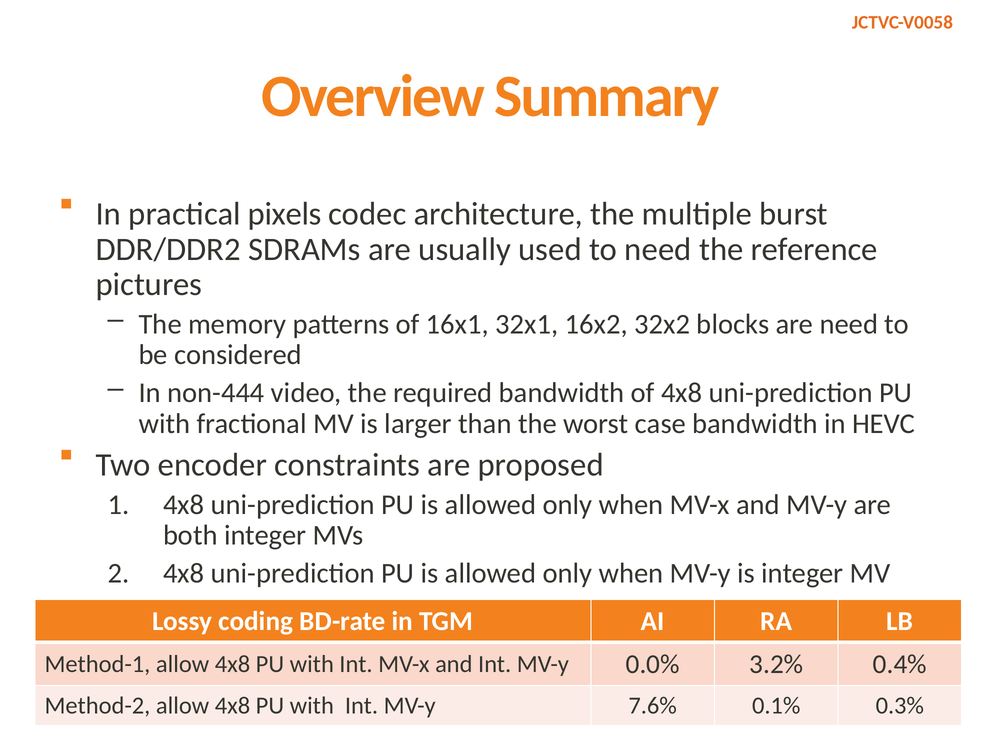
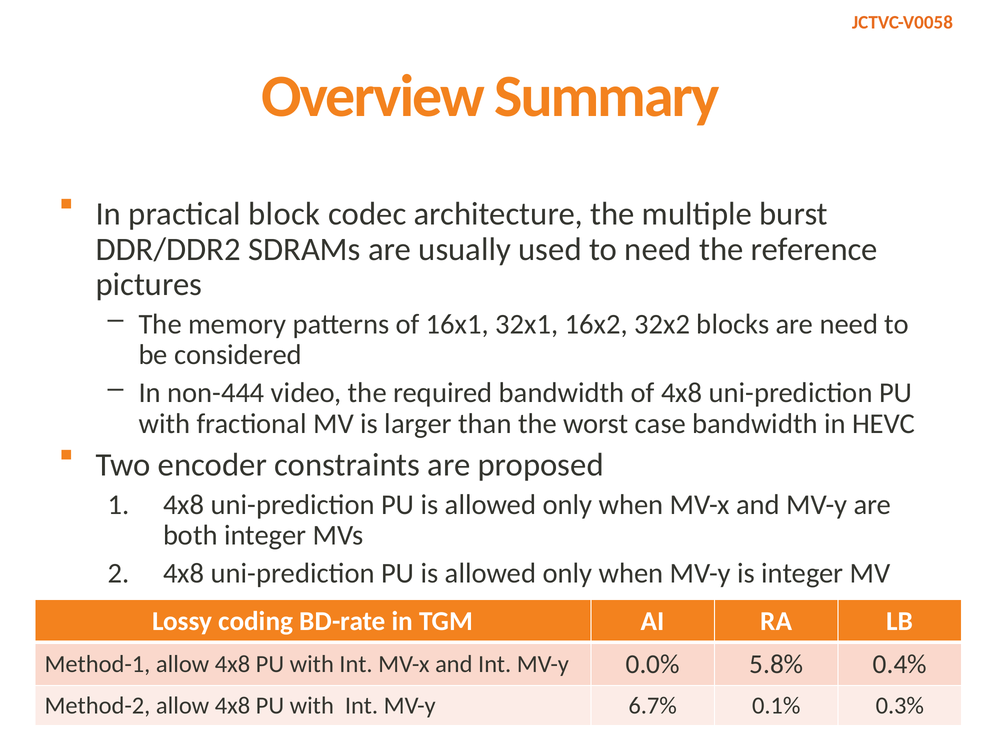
pixels: pixels -> block (284, 214)
3.2%: 3.2% -> 5.8% (776, 664)
7.6%: 7.6% -> 6.7% (653, 706)
